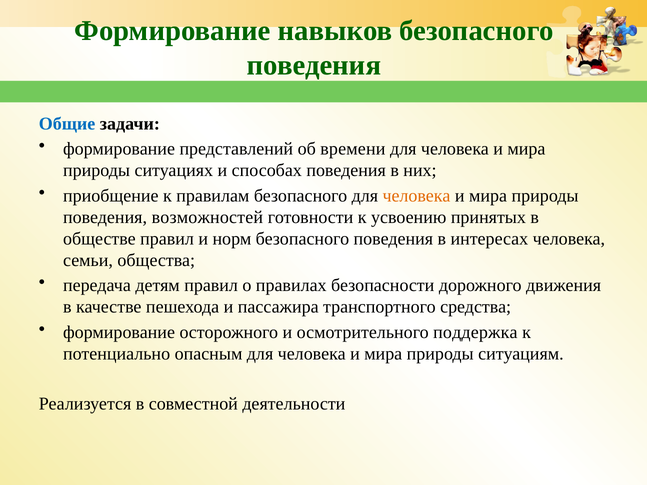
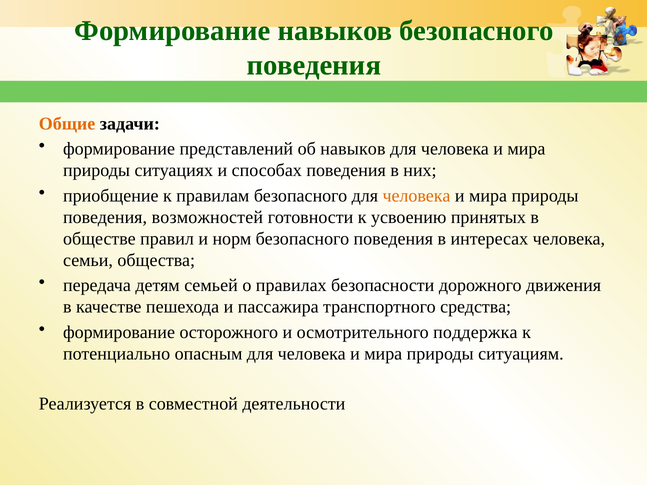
Общие colour: blue -> orange (67, 124)
об времени: времени -> навыков (353, 149)
детям правил: правил -> семьей (211, 286)
